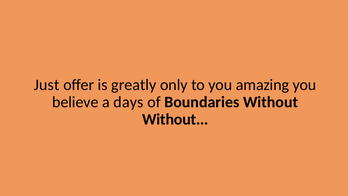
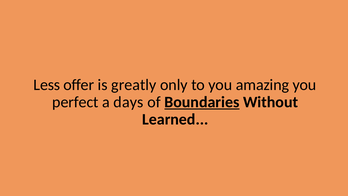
Just: Just -> Less (47, 85)
believe: believe -> perfect (75, 102)
Boundaries underline: none -> present (202, 102)
Without: Without -> Learned (175, 119)
